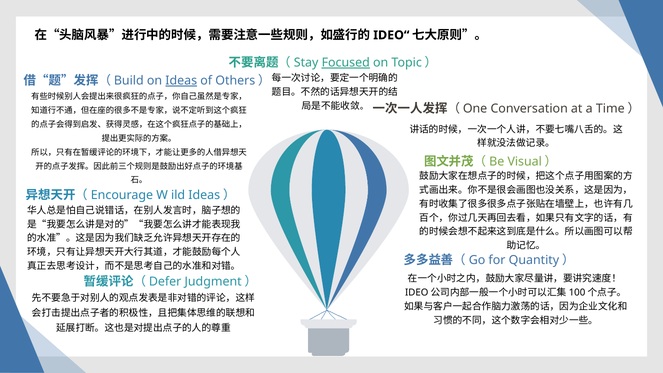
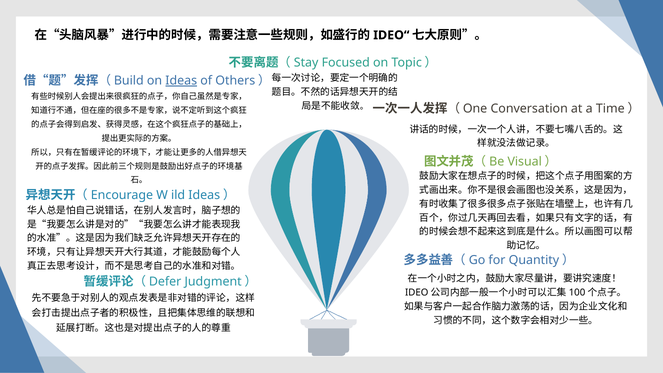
Focused underline: present -> none (346, 63)
